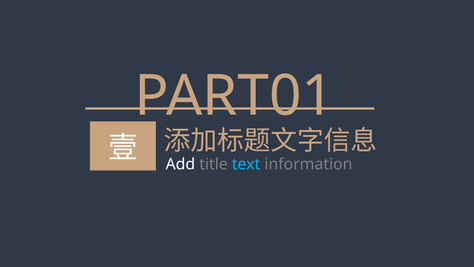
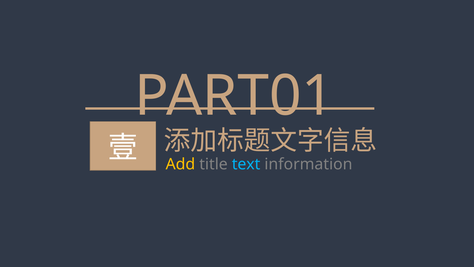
Add colour: white -> yellow (180, 164)
